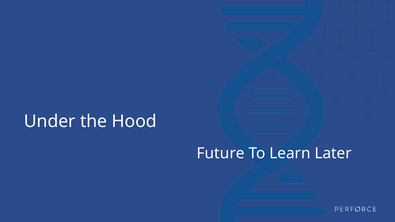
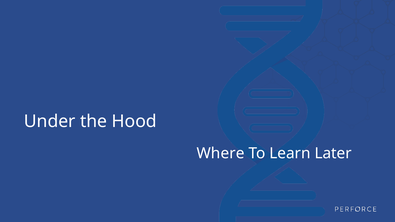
Future: Future -> Where (221, 153)
